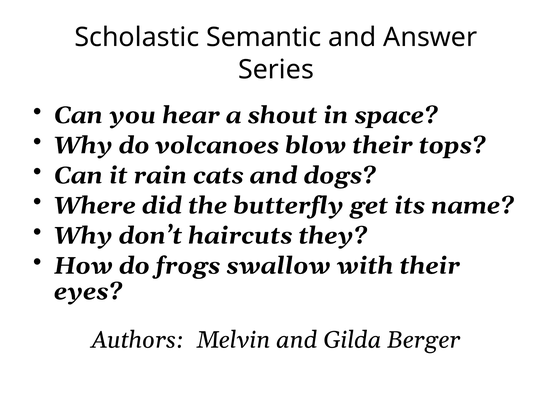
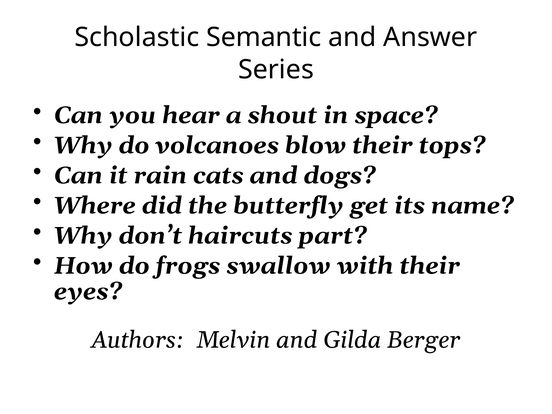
they: they -> part (332, 236)
